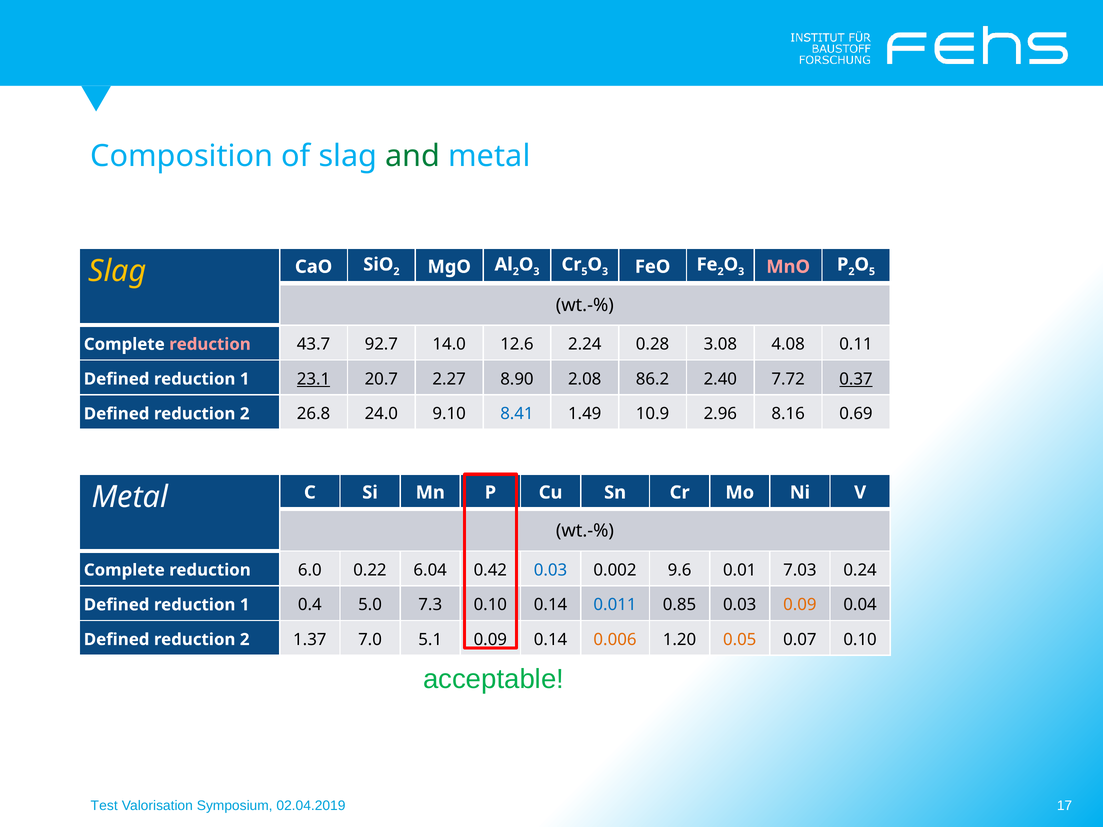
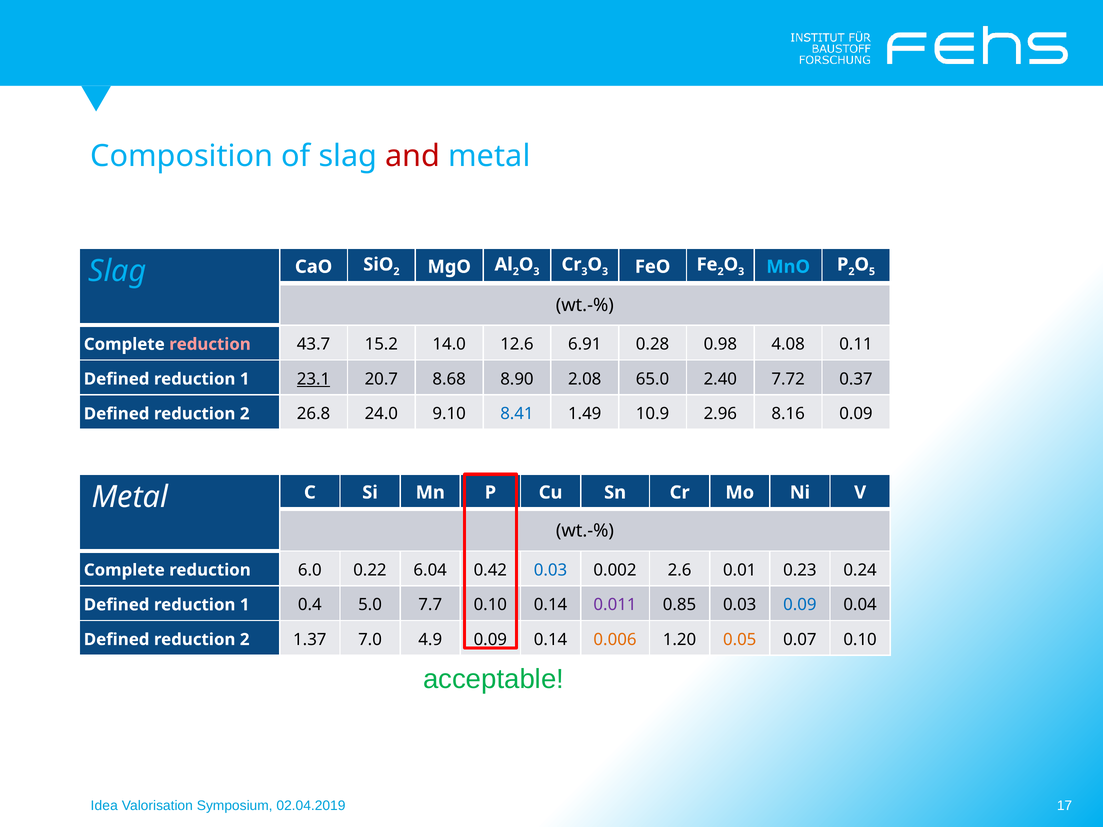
and colour: green -> red (413, 156)
Slag colour: yellow -> light blue (117, 271)
Cr 5: 5 -> 3 (584, 272)
MnO colour: pink -> light blue (788, 267)
92.7: 92.7 -> 15.2 (381, 344)
2.24: 2.24 -> 6.91 (585, 344)
3.08: 3.08 -> 0.98 (720, 344)
2.27: 2.27 -> 8.68 (449, 379)
86.2: 86.2 -> 65.0 (653, 379)
0.37 underline: present -> none (856, 379)
8.16 0.69: 0.69 -> 0.09 (856, 414)
9.6: 9.6 -> 2.6 (680, 570)
7.03: 7.03 -> 0.23 (800, 570)
7.3: 7.3 -> 7.7 (430, 605)
0.011 colour: blue -> purple (615, 605)
0.09 colour: orange -> blue (800, 605)
5.1: 5.1 -> 4.9 (430, 640)
Test: Test -> Idea (104, 806)
